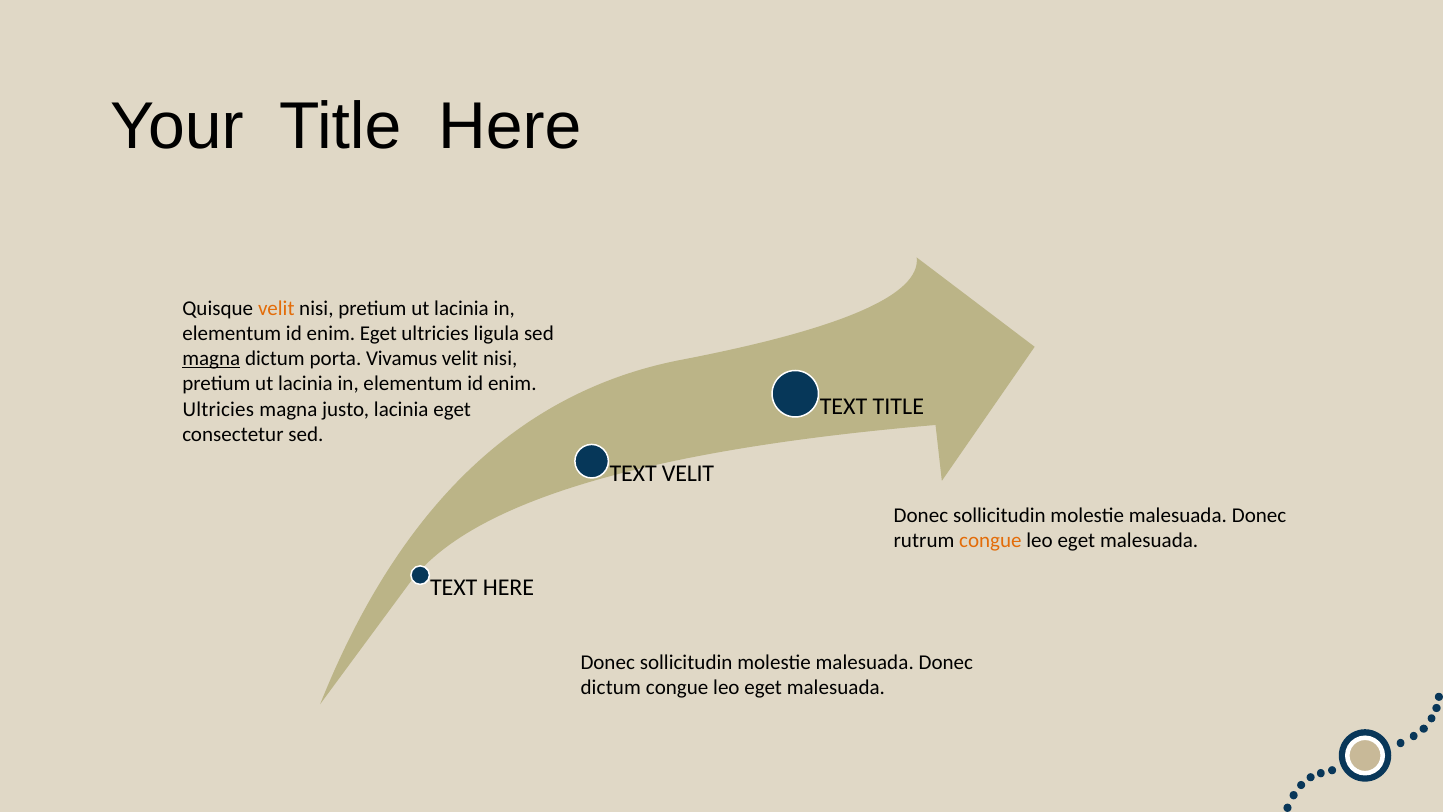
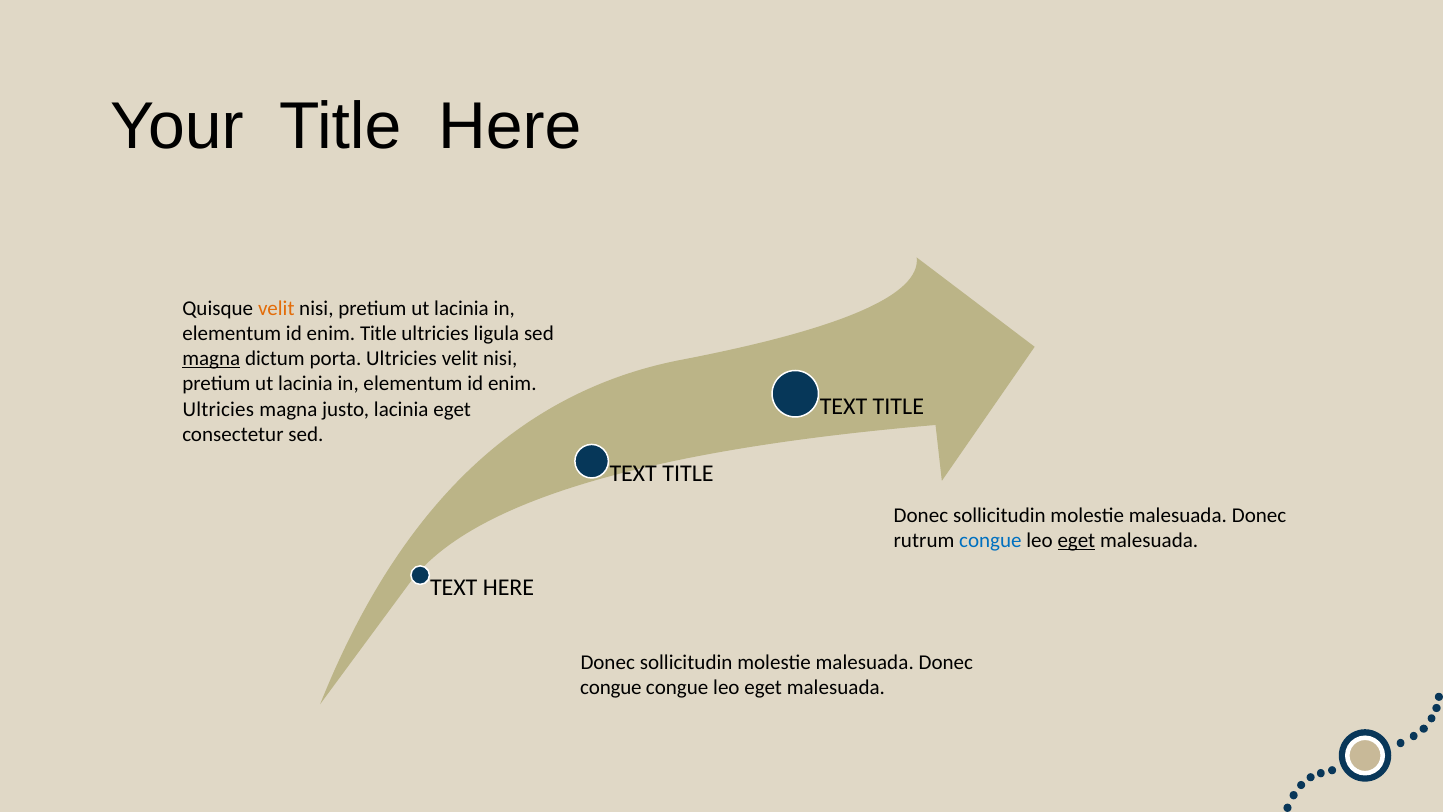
enim Eget: Eget -> Title (378, 333)
porta Vivamus: Vivamus -> Ultricies (402, 359)
VELIT: VELIT -> TITLE (688, 474)
congue colour: orange -> blue (990, 540)
eget underline: none -> present (1076, 540)
dictum: dictum -> congue (611, 687)
